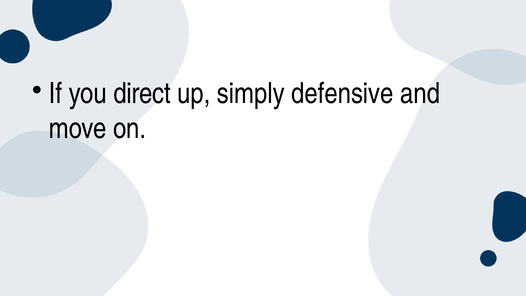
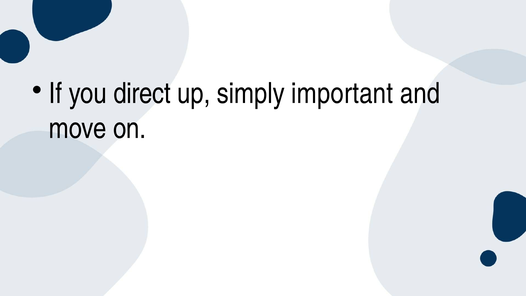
defensive: defensive -> important (342, 94)
